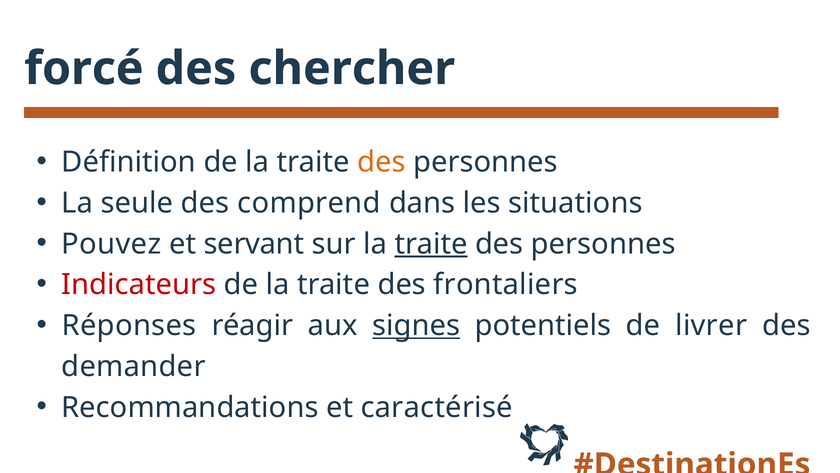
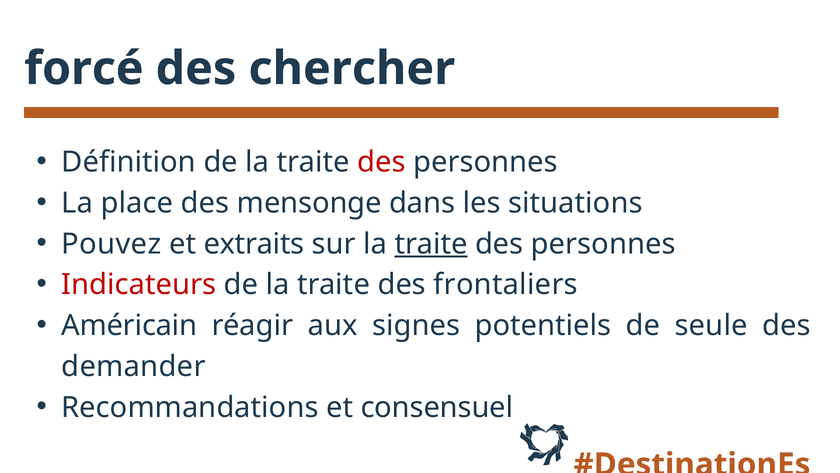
des colour: orange -> red (381, 162)
seule: seule -> place (137, 203)
comprend: comprend -> mensonge (309, 203)
servant: servant -> extraits (254, 244)
Réponses: Réponses -> Américain (129, 325)
signes underline: present -> none (416, 325)
livrer: livrer -> seule (711, 325)
caractérisé: caractérisé -> consensuel (437, 407)
